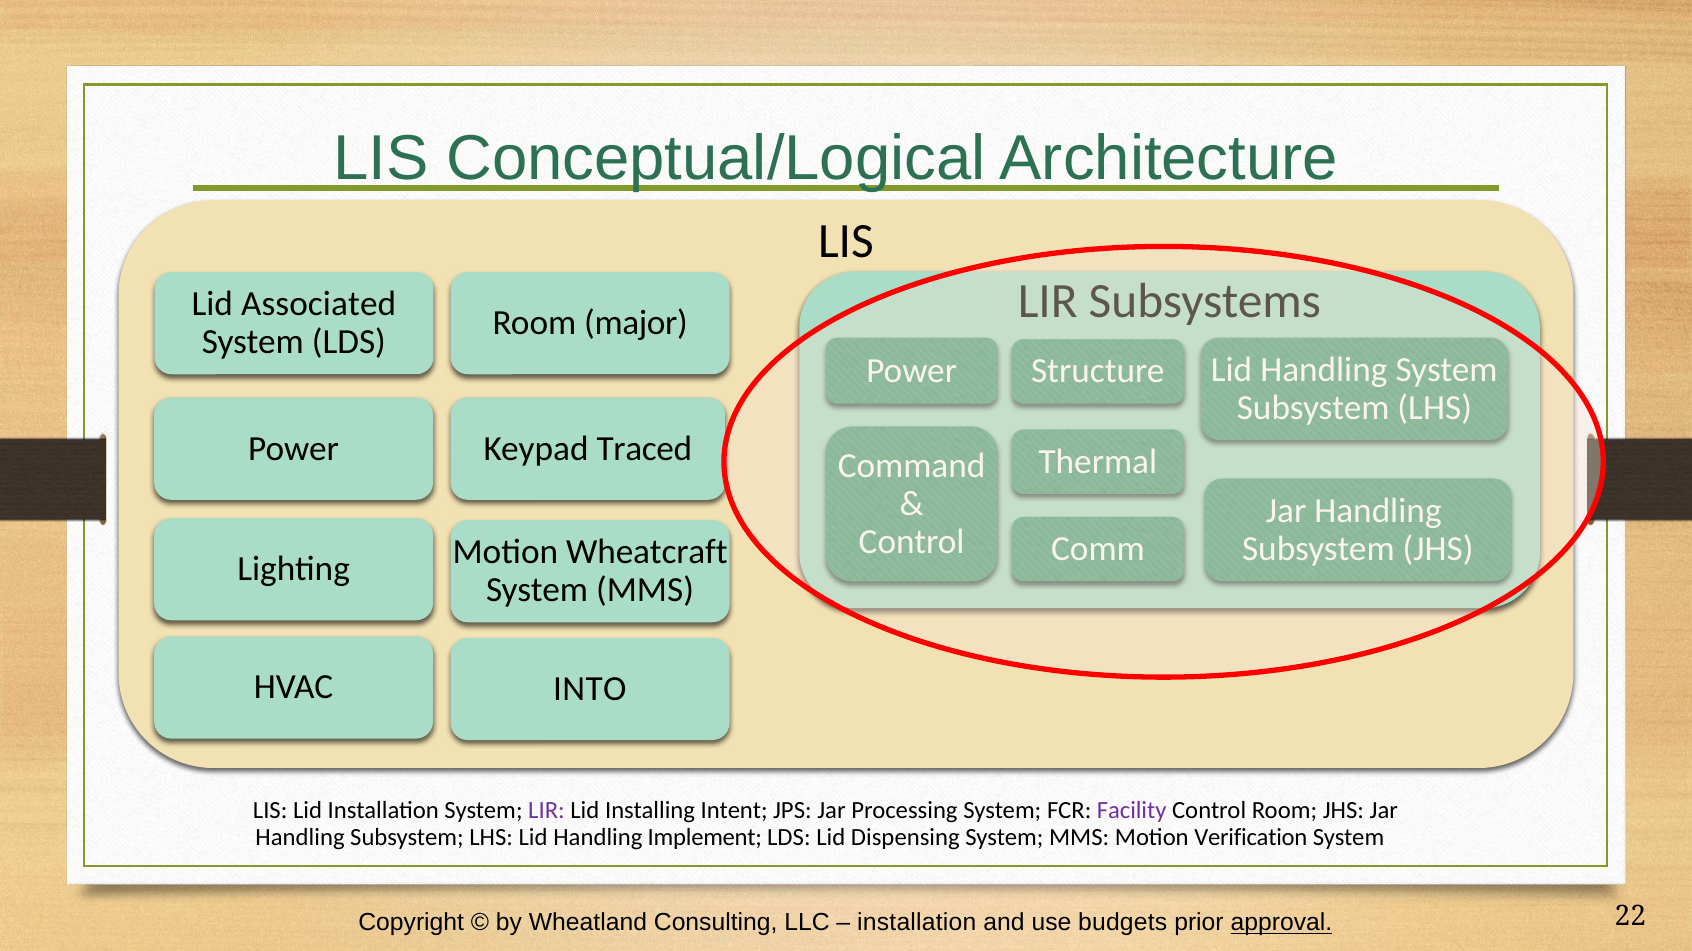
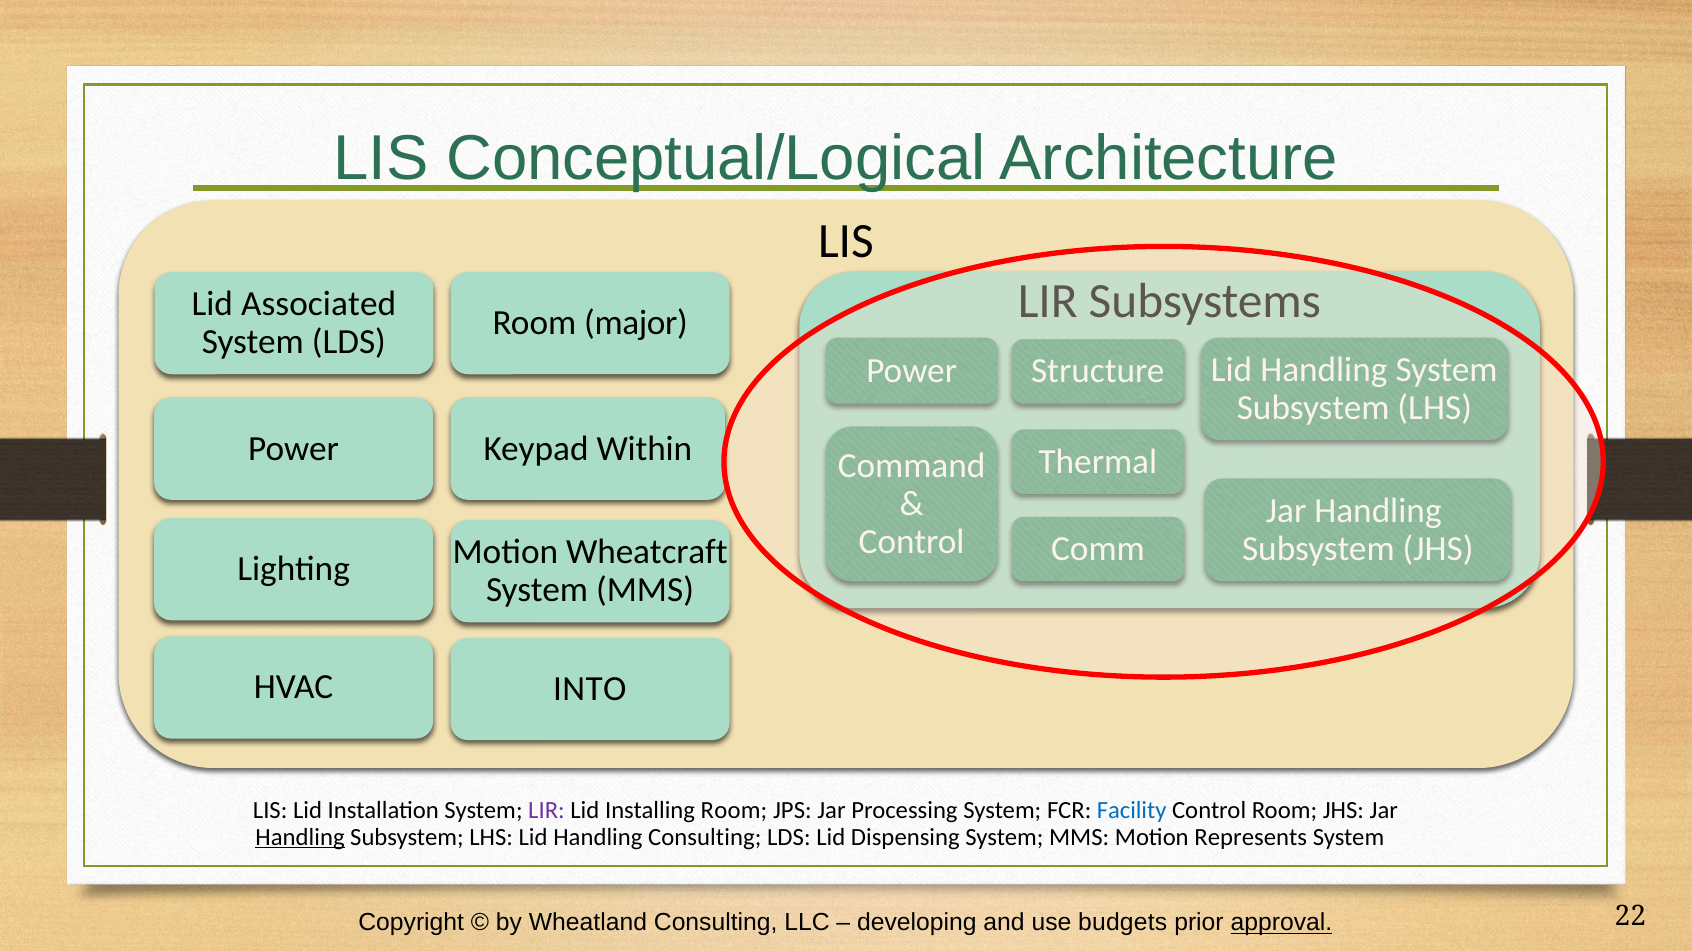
Traced: Traced -> Within (644, 449)
Installing Intent: Intent -> Room (734, 811)
Facility colour: purple -> blue (1132, 811)
Handling underline: none -> present (300, 838)
Handling Implement: Implement -> Consulting (705, 838)
Verification: Verification -> Represents (1251, 838)
installation: installation -> developing (917, 923)
